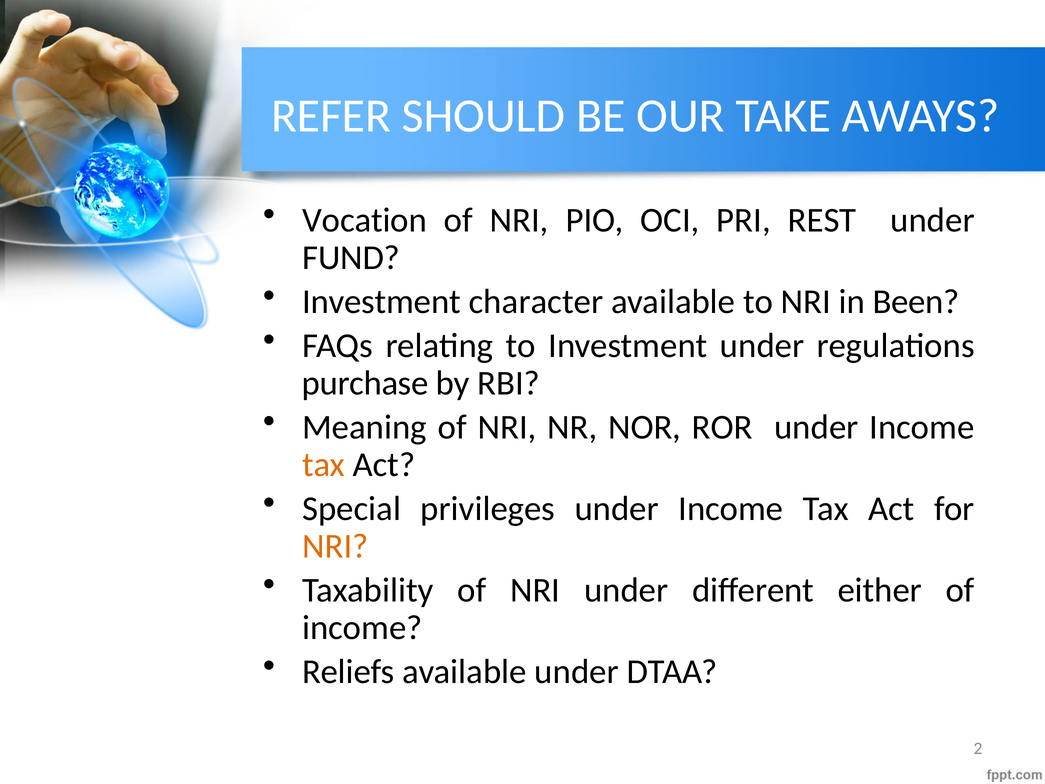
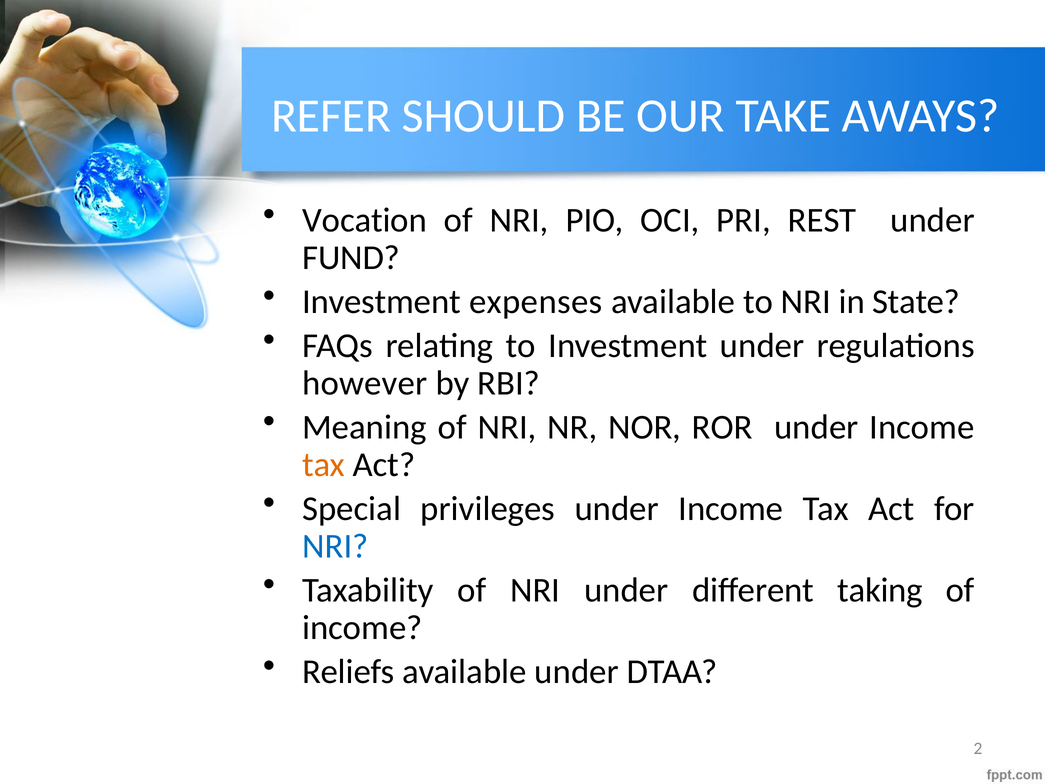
character: character -> expenses (536, 302)
Been: Been -> State (916, 302)
purchase: purchase -> however (365, 383)
NRI colour: orange -> blue (335, 546)
either: either -> taking (880, 590)
